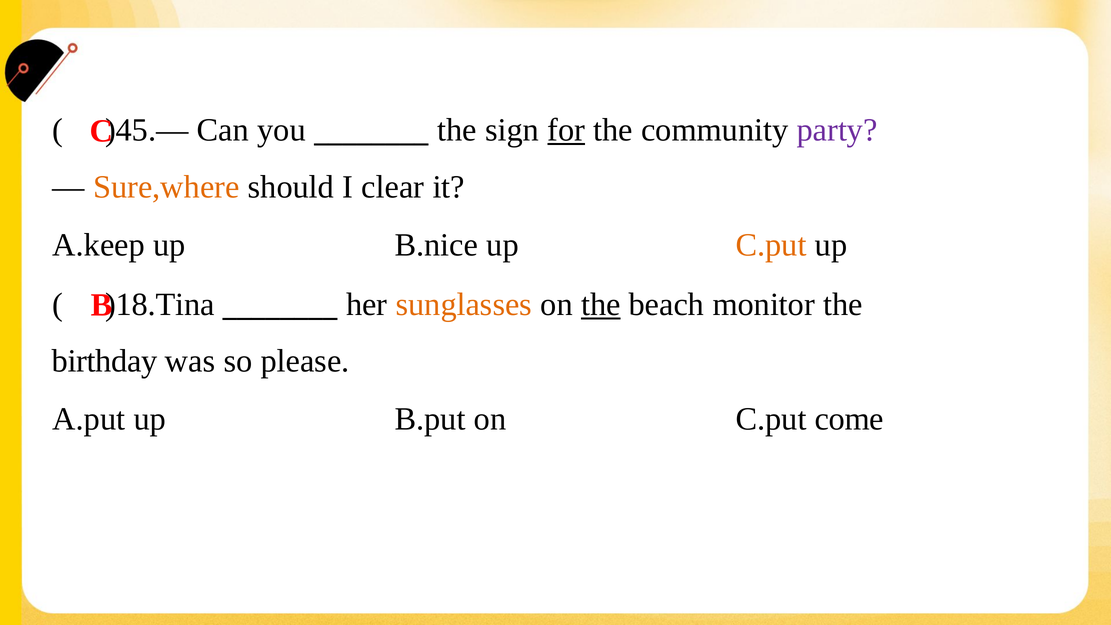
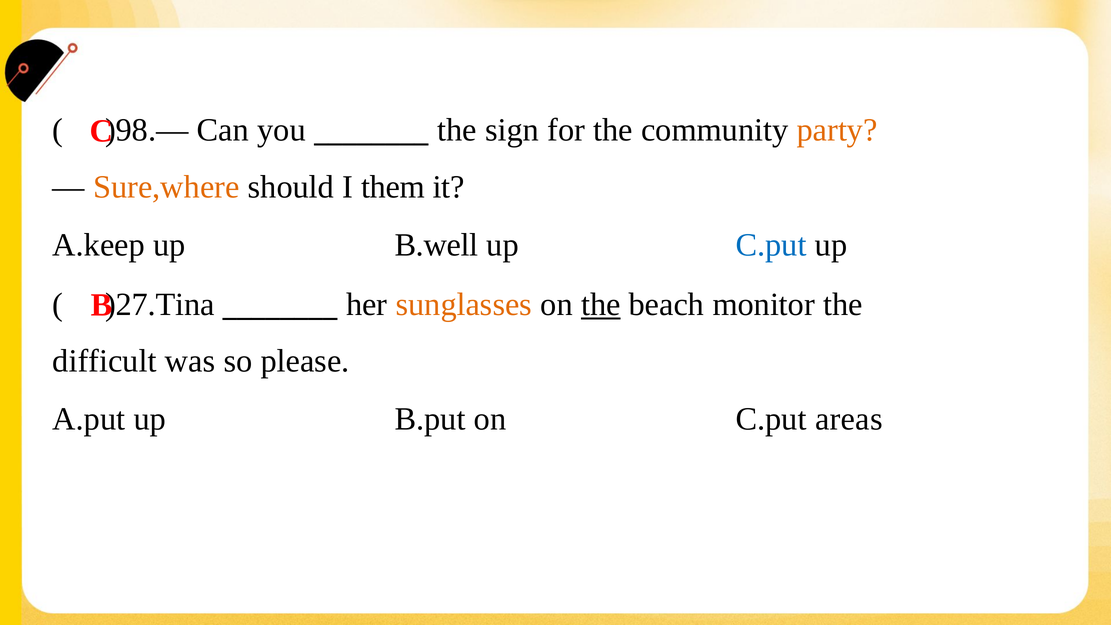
)45.—: )45.— -> )98.— (147, 130)
for underline: present -> none (566, 130)
party colour: purple -> orange (837, 130)
clear: clear -> them (393, 187)
B.nice: B.nice -> B.well (436, 245)
C.put colour: orange -> blue (771, 245)
)18.Tina: )18.Tina -> )27.Tina (160, 305)
birthday: birthday -> difficult (105, 361)
come: come -> areas (849, 419)
